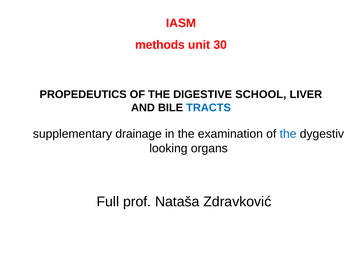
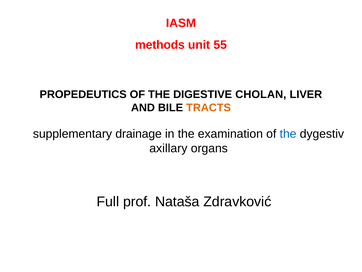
30: 30 -> 55 (220, 45)
SCHOOL: SCHOOL -> CHOLAN (261, 94)
TRACTS colour: blue -> orange (209, 108)
looking: looking -> axillary (168, 148)
